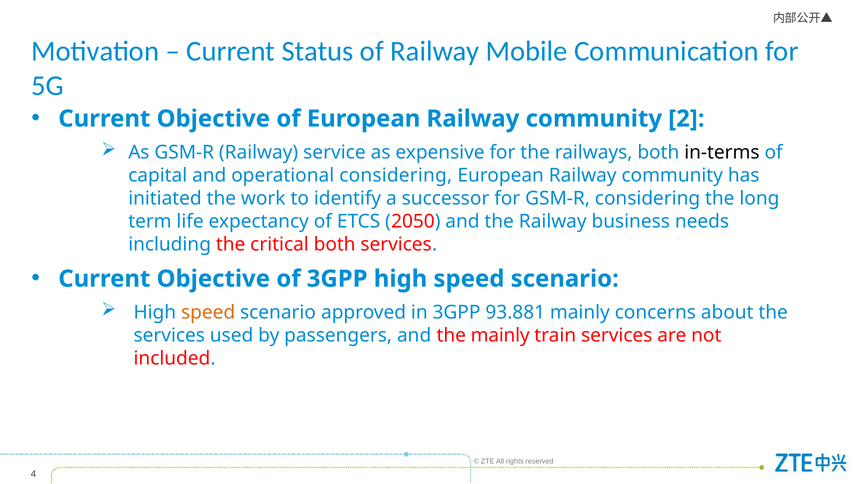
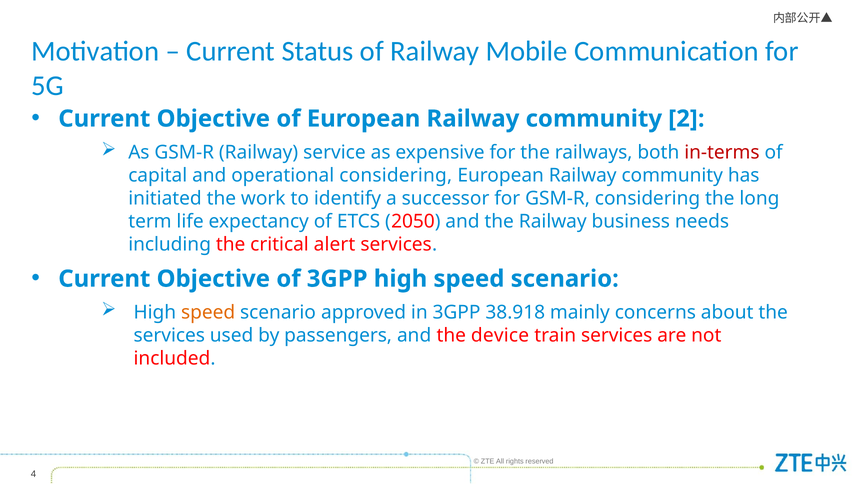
in-terms colour: black -> red (722, 153)
critical both: both -> alert (335, 244)
93.881: 93.881 -> 38.918 (515, 313)
the mainly: mainly -> device (500, 336)
